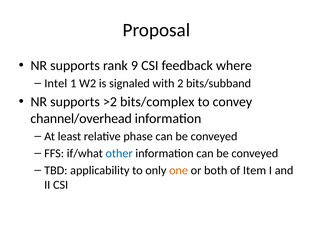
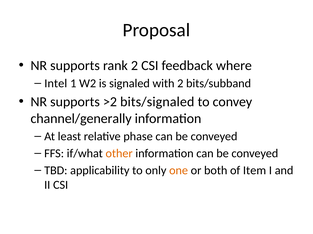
rank 9: 9 -> 2 (135, 66)
bits/complex: bits/complex -> bits/signaled (157, 102)
channel/overhead: channel/overhead -> channel/generally (81, 119)
other colour: blue -> orange (119, 154)
